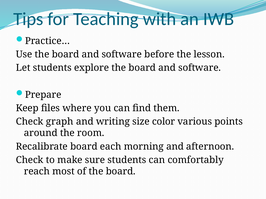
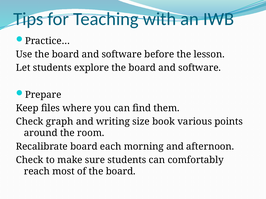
color: color -> book (164, 122)
